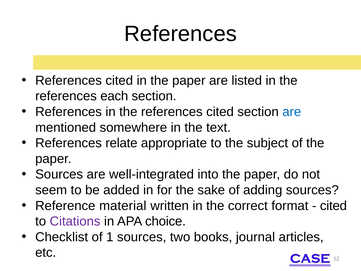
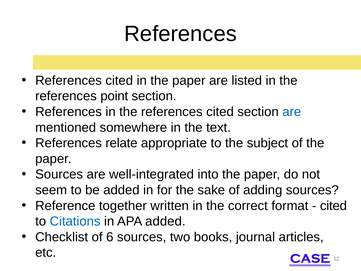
each: each -> point (114, 96)
material: material -> together (123, 206)
Citations colour: purple -> blue (75, 221)
APA choice: choice -> added (165, 221)
1: 1 -> 6 (110, 237)
